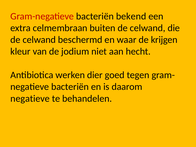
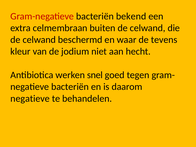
krijgen: krijgen -> tevens (164, 40)
dier: dier -> snel (95, 75)
